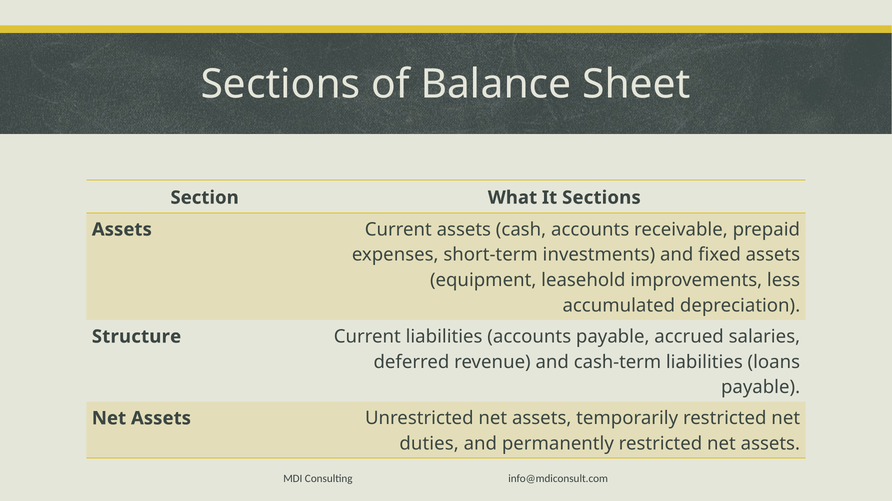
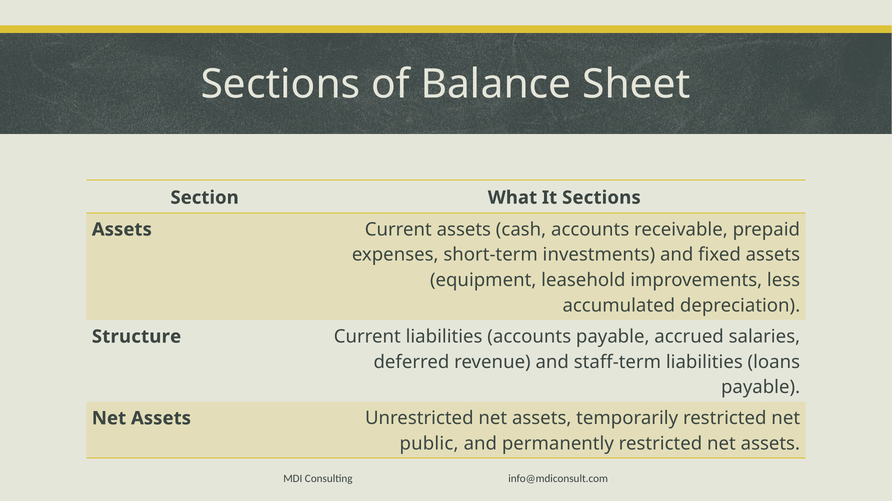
cash-term: cash-term -> staff-term (617, 362)
duties: duties -> public (429, 444)
